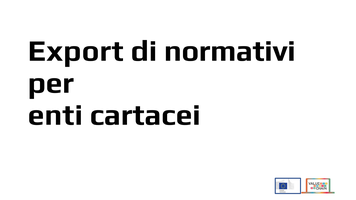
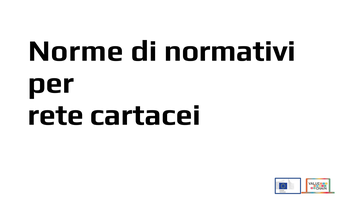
Export: Export -> Norme (76, 51)
enti: enti -> rete (56, 115)
